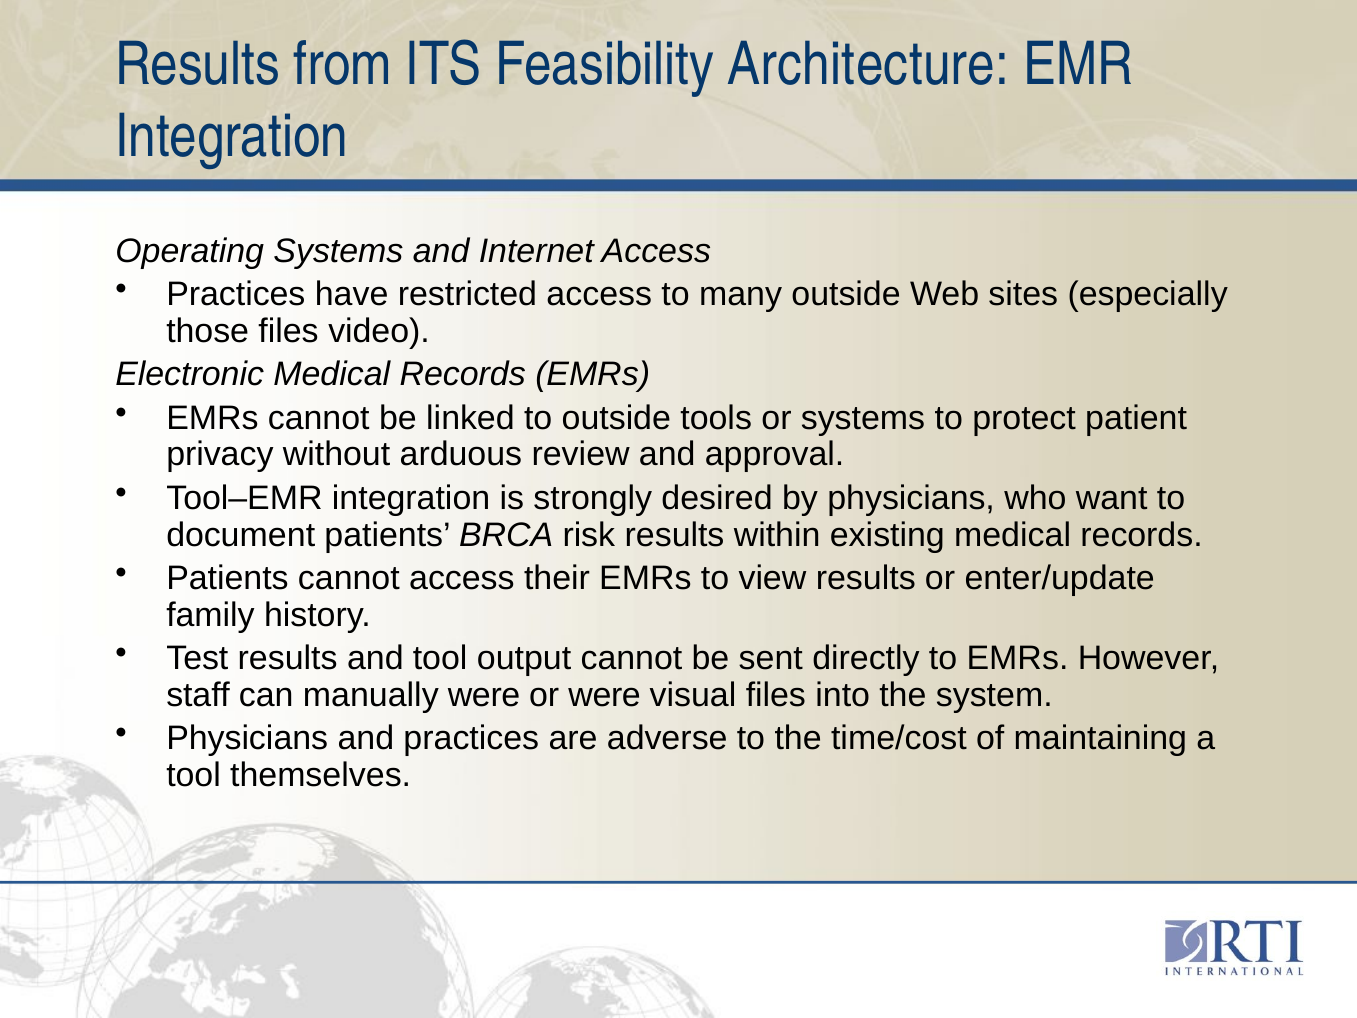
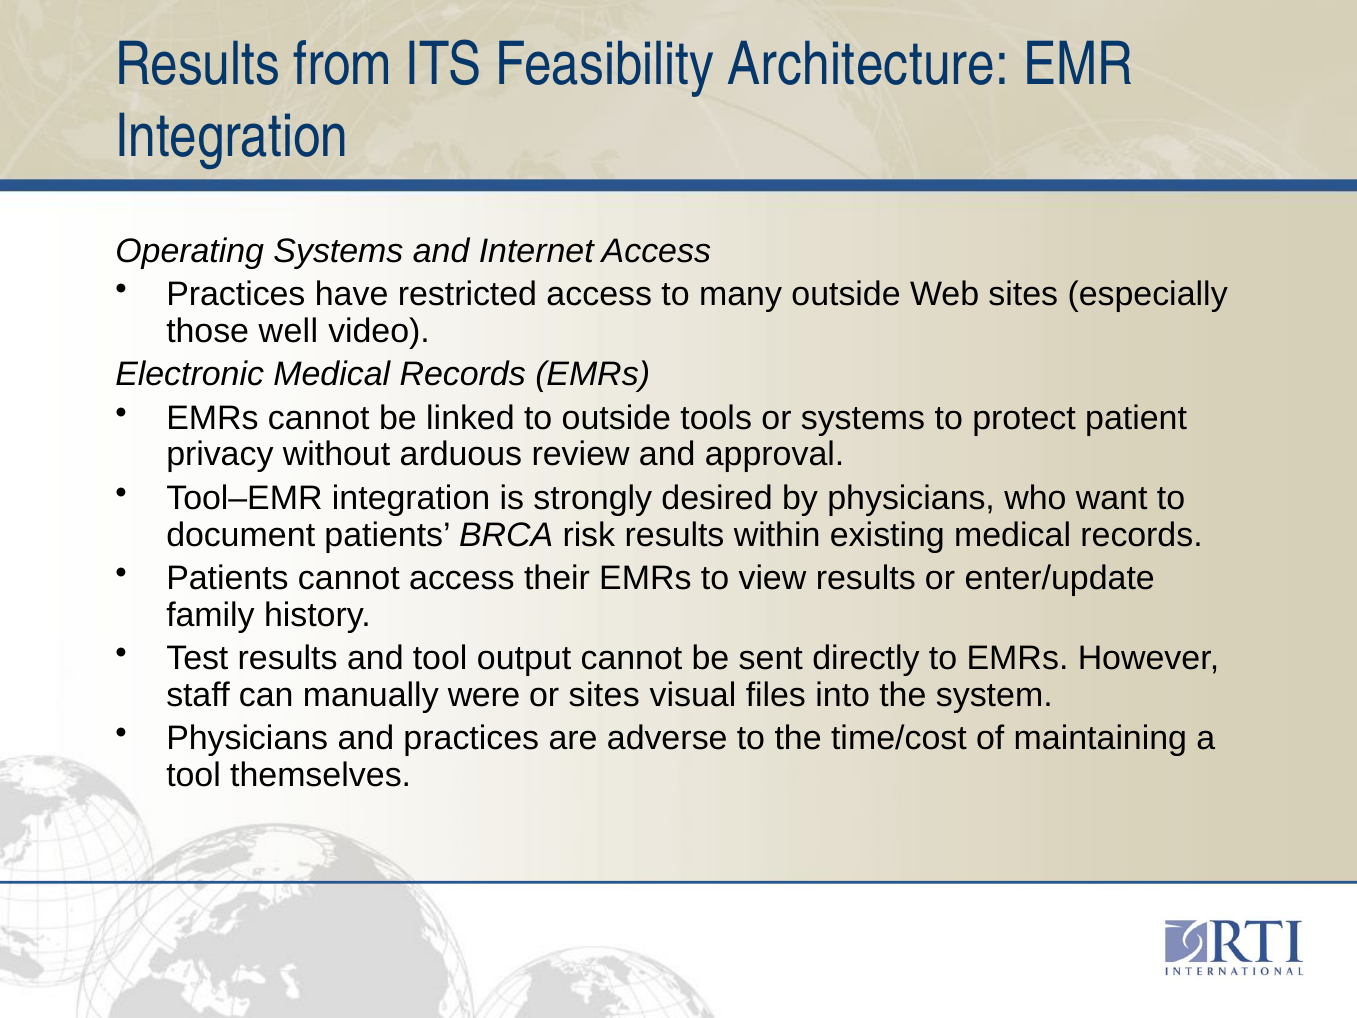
those files: files -> well (288, 331)
or were: were -> sites (604, 695)
